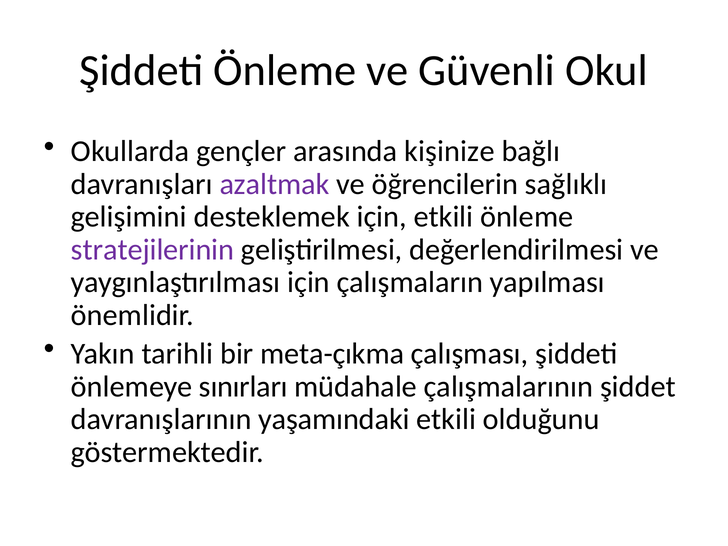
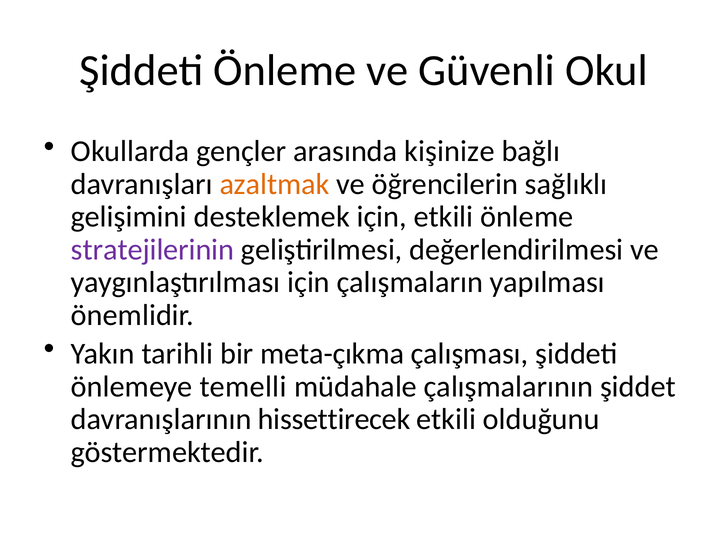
azaltmak colour: purple -> orange (275, 184)
sınırları: sınırları -> temelli (243, 386)
yaşamındaki: yaşamındaki -> hissettirecek (334, 419)
